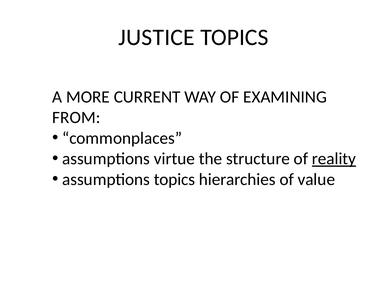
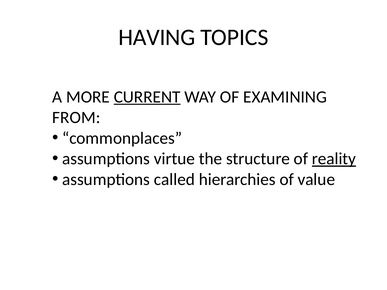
JUSTICE: JUSTICE -> HAVING (157, 37)
CURRENT underline: none -> present (147, 97)
assumptions topics: topics -> called (174, 180)
